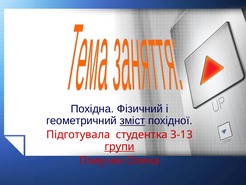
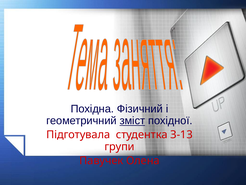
групи underline: present -> none (120, 146)
